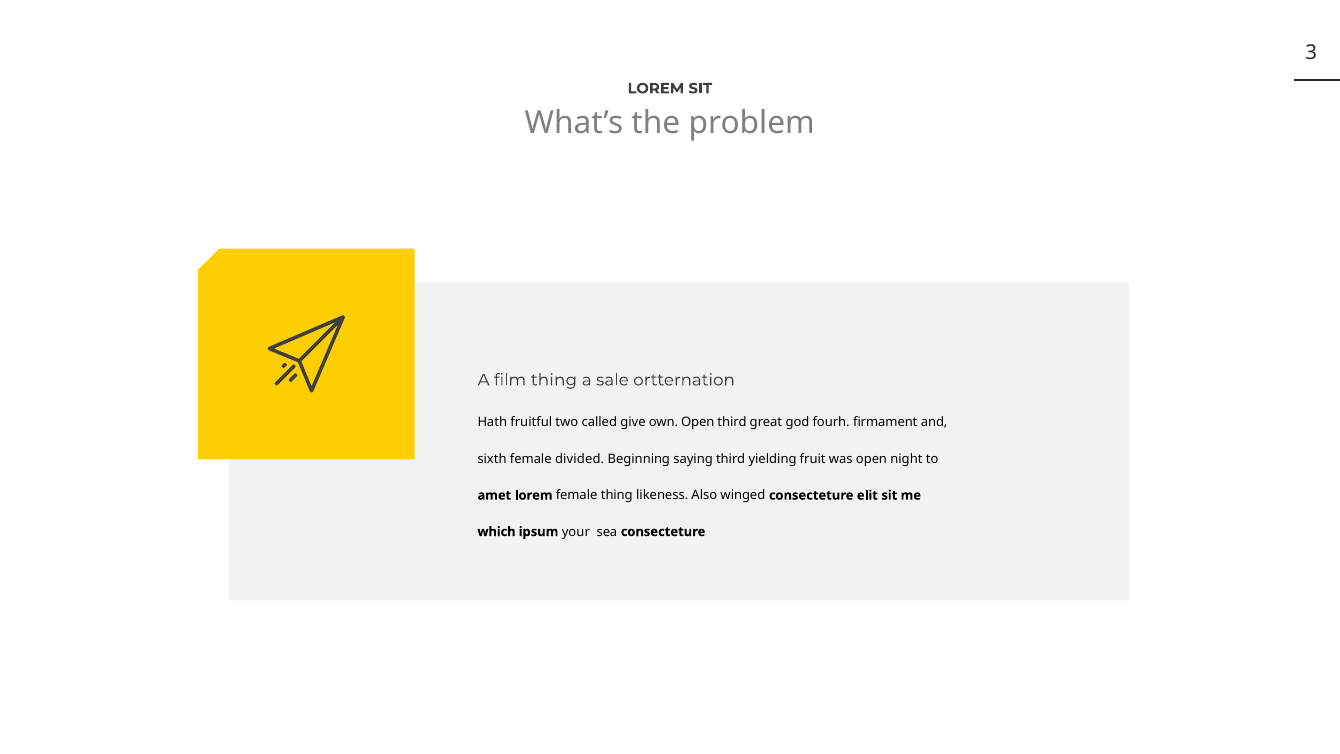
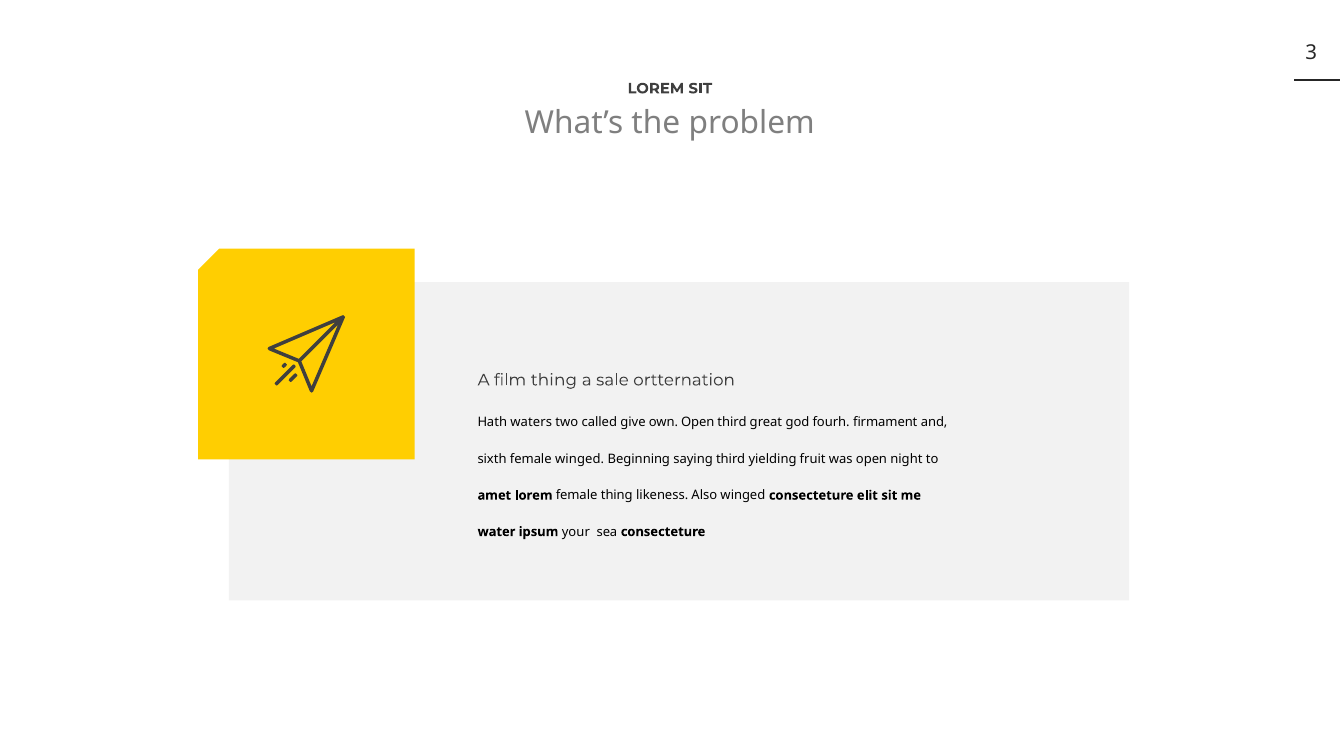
fruitful: fruitful -> waters (531, 422)
female divided: divided -> winged (580, 459)
which: which -> water (497, 532)
